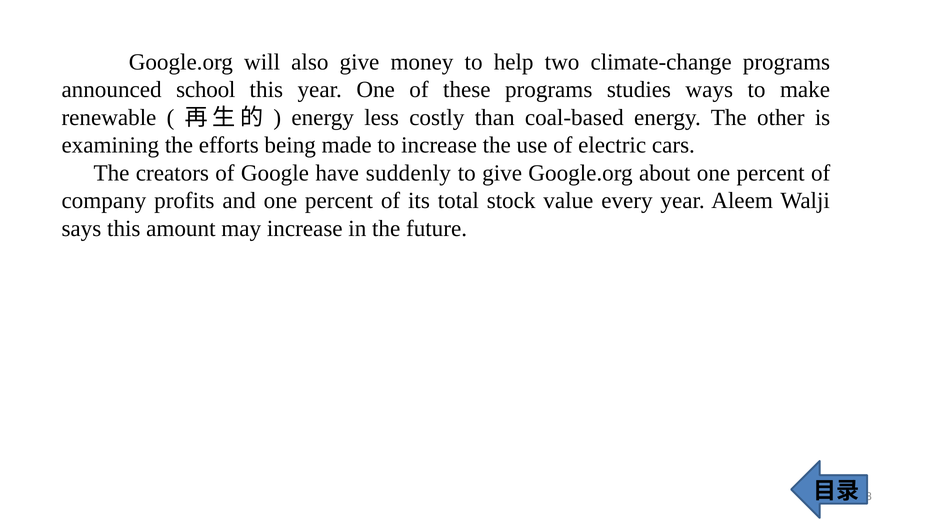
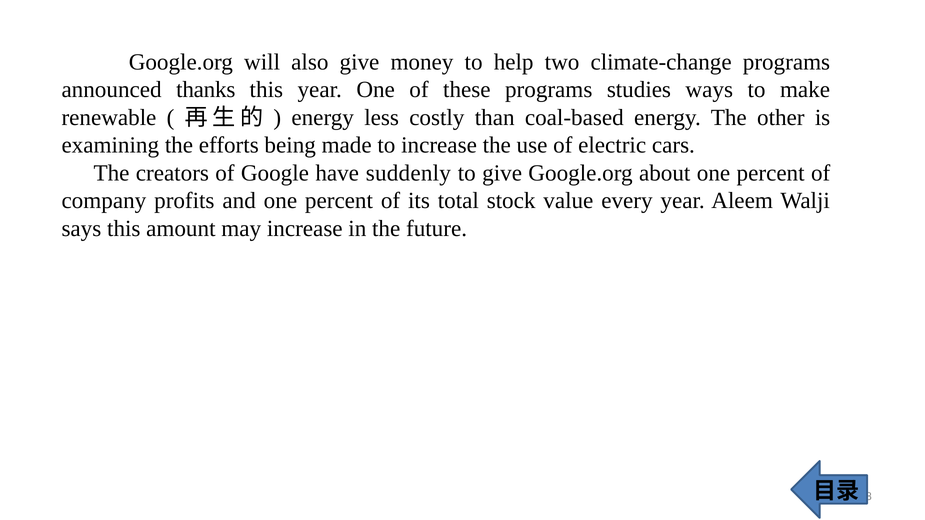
school: school -> thanks (206, 90)
